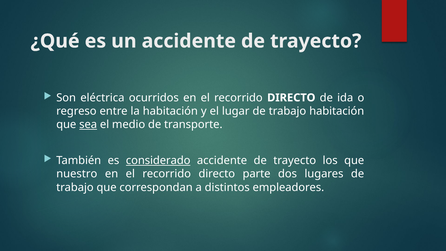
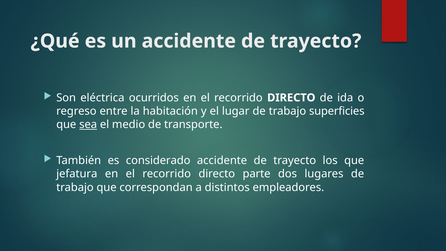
trabajo habitación: habitación -> superficies (337, 111)
considerado underline: present -> none (158, 160)
nuestro: nuestro -> jefatura (77, 174)
